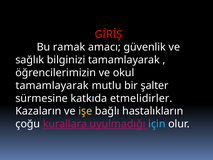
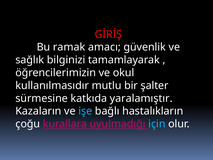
tamamlayarak: tamamlayarak -> kullanılmasıdır (52, 85)
etmelidirler: etmelidirler -> yaralamıştır (141, 98)
işe colour: yellow -> light blue (85, 111)
